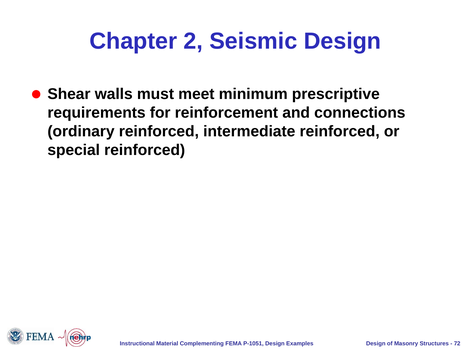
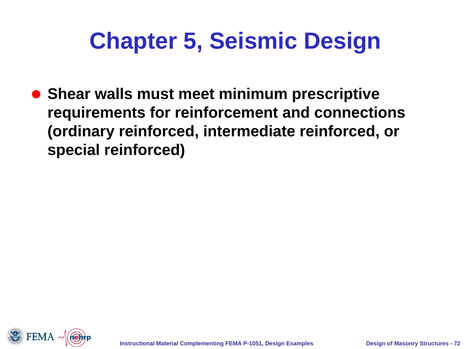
2: 2 -> 5 (193, 41)
